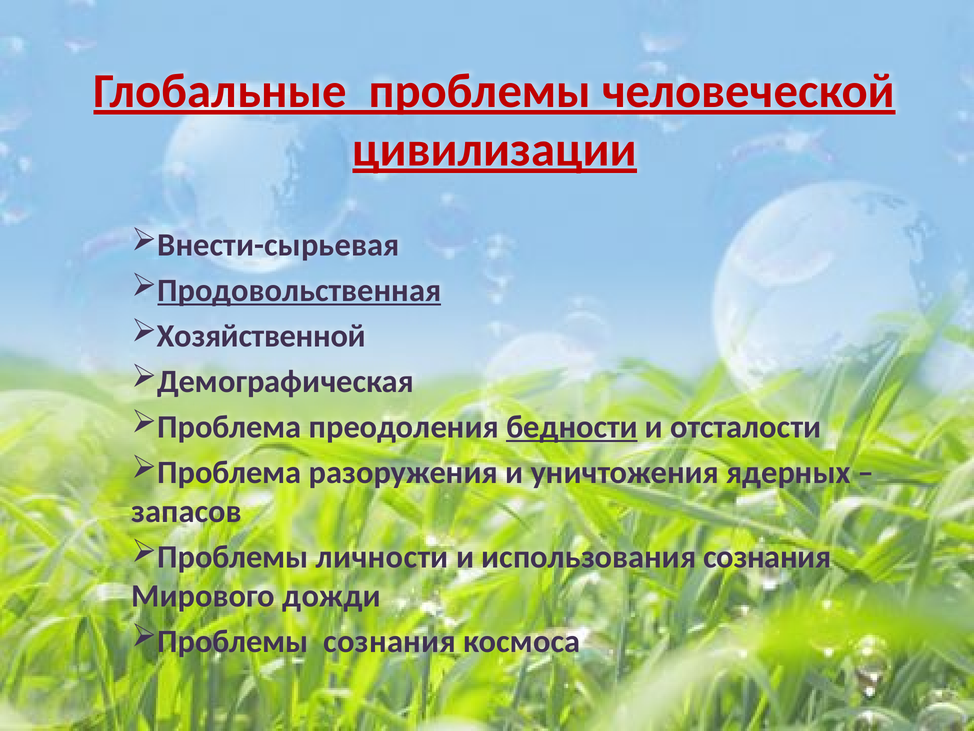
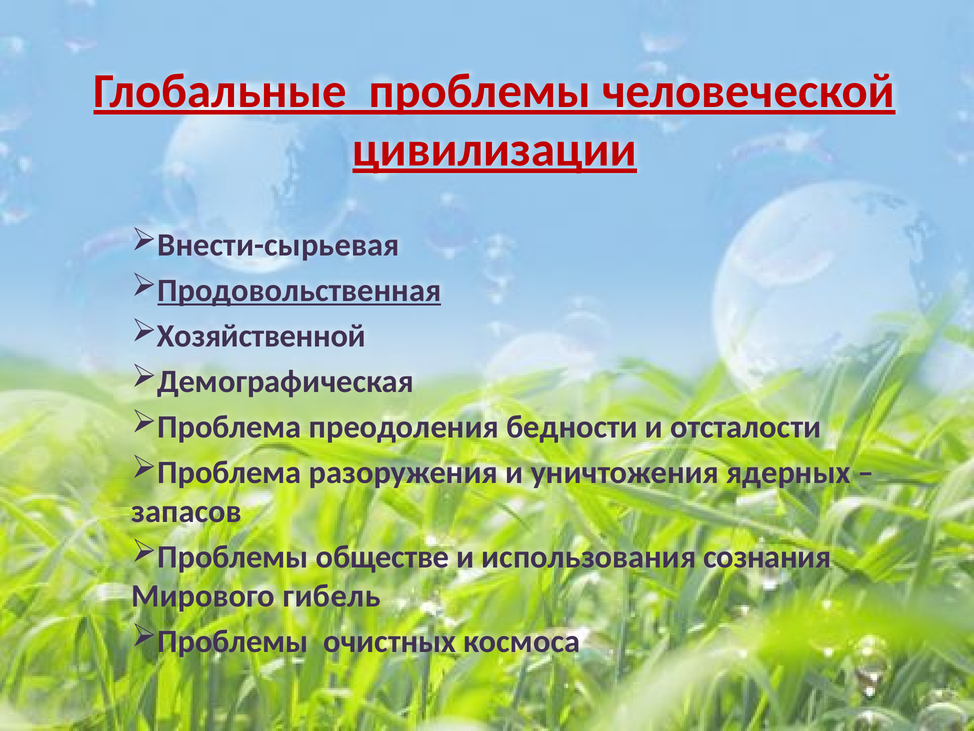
бедности underline: present -> none (572, 427)
личности: личности -> обществе (383, 557)
дожди: дожди -> гибель (332, 596)
Проблемы сознания: сознания -> очистных (390, 641)
